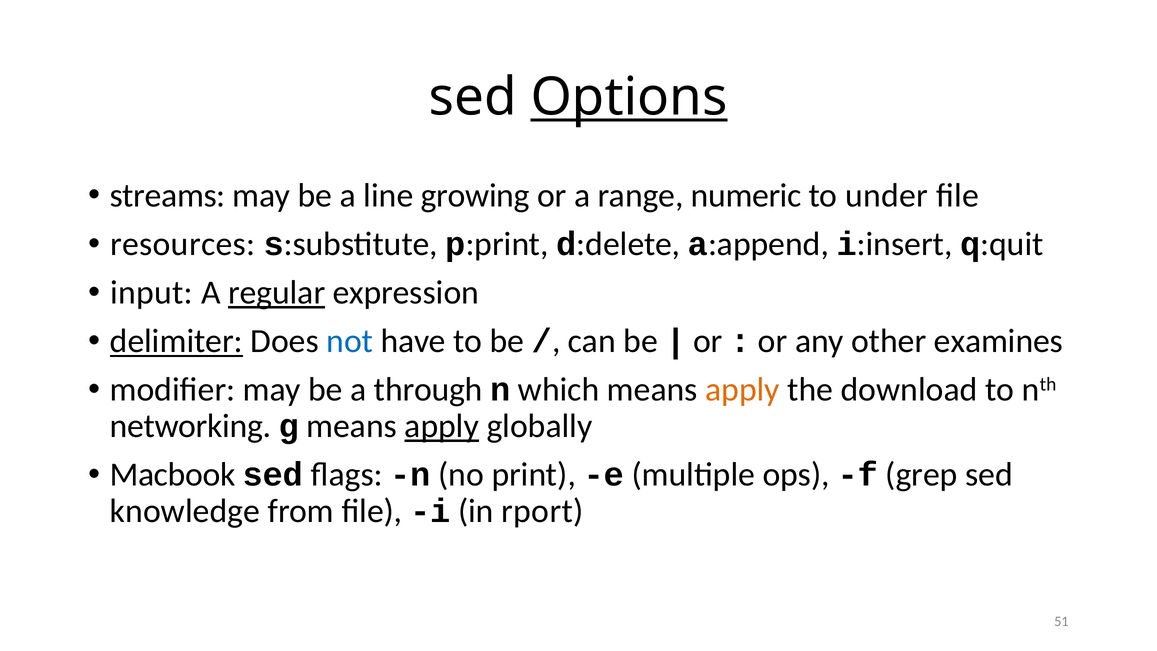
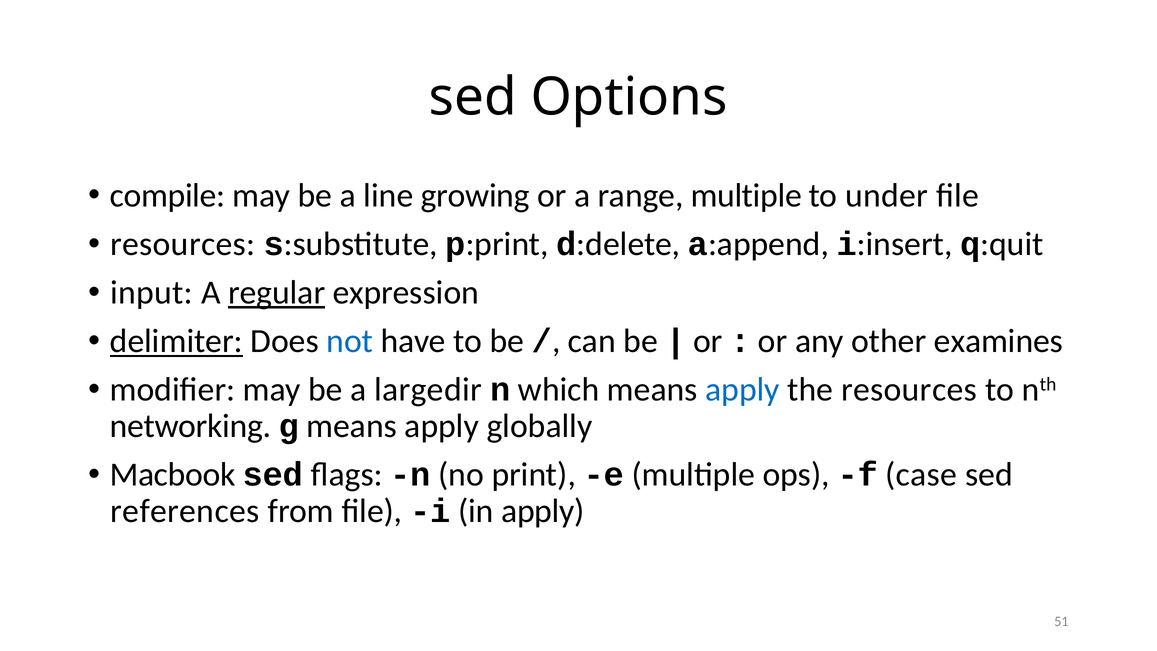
Options underline: present -> none (629, 97)
streams: streams -> compile (168, 196)
range numeric: numeric -> multiple (746, 196)
through: through -> largedir (428, 390)
apply colour: orange -> blue (742, 390)
the download: download -> resources (909, 390)
apply underline: present -> none (442, 426)
grep: grep -> case (921, 475)
knowledge: knowledge -> references (185, 511)
in rport: rport -> apply (543, 511)
